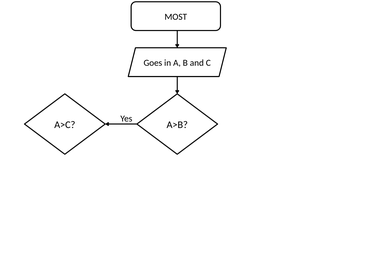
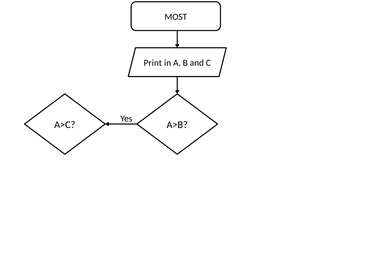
Goes: Goes -> Print (153, 63)
